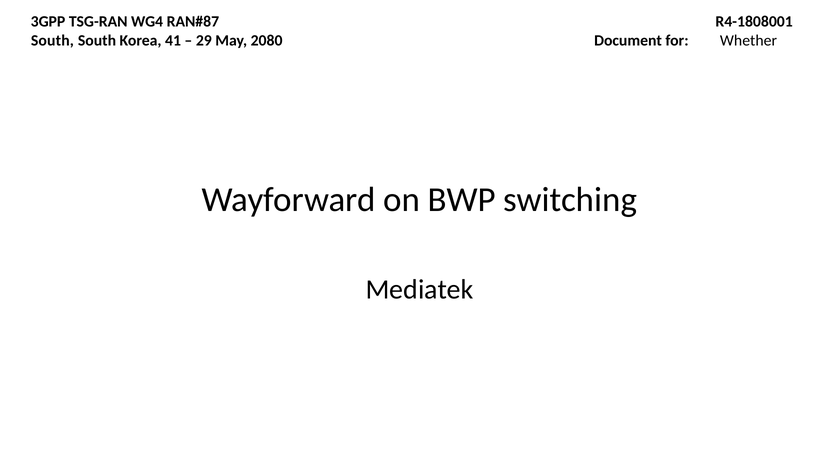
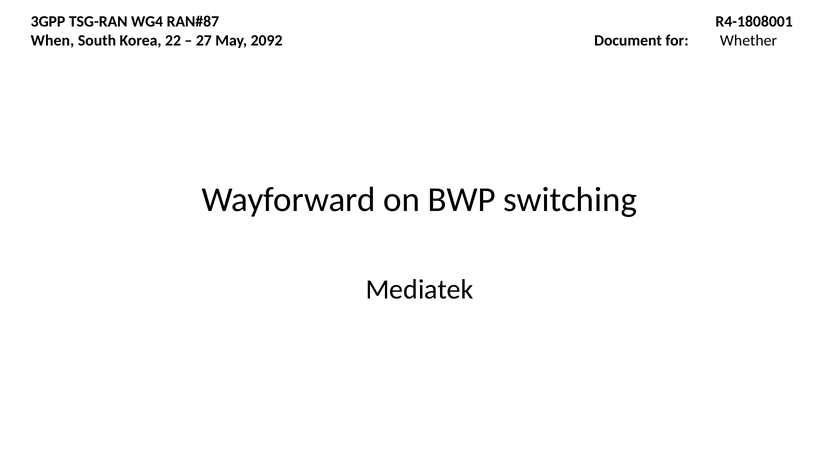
South: South -> When (52, 41)
41: 41 -> 22 (173, 41)
29: 29 -> 27 (204, 41)
2080: 2080 -> 2092 (267, 41)
